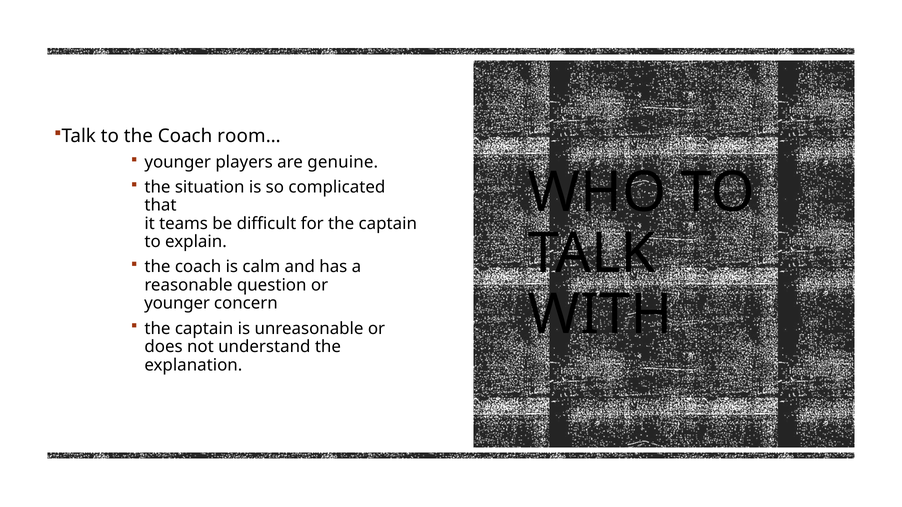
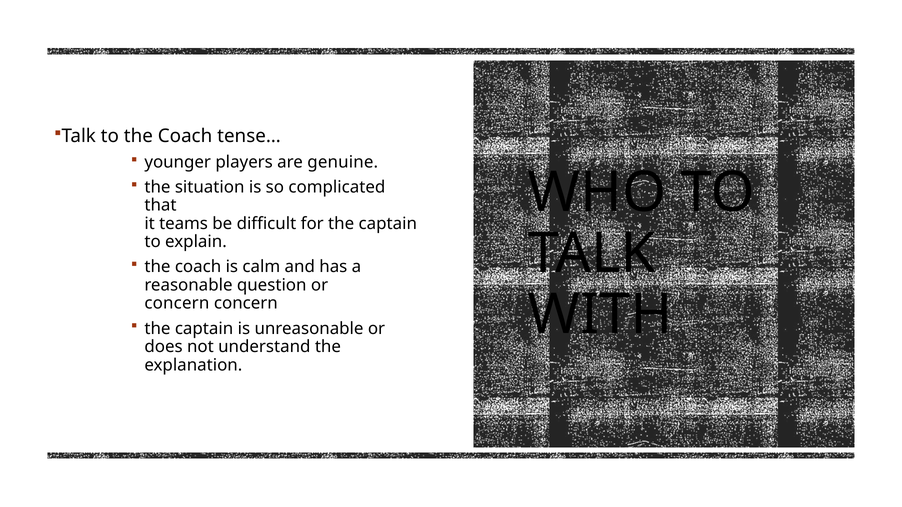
room…: room… -> tense… (249, 136)
younger: younger -> concern (177, 304)
